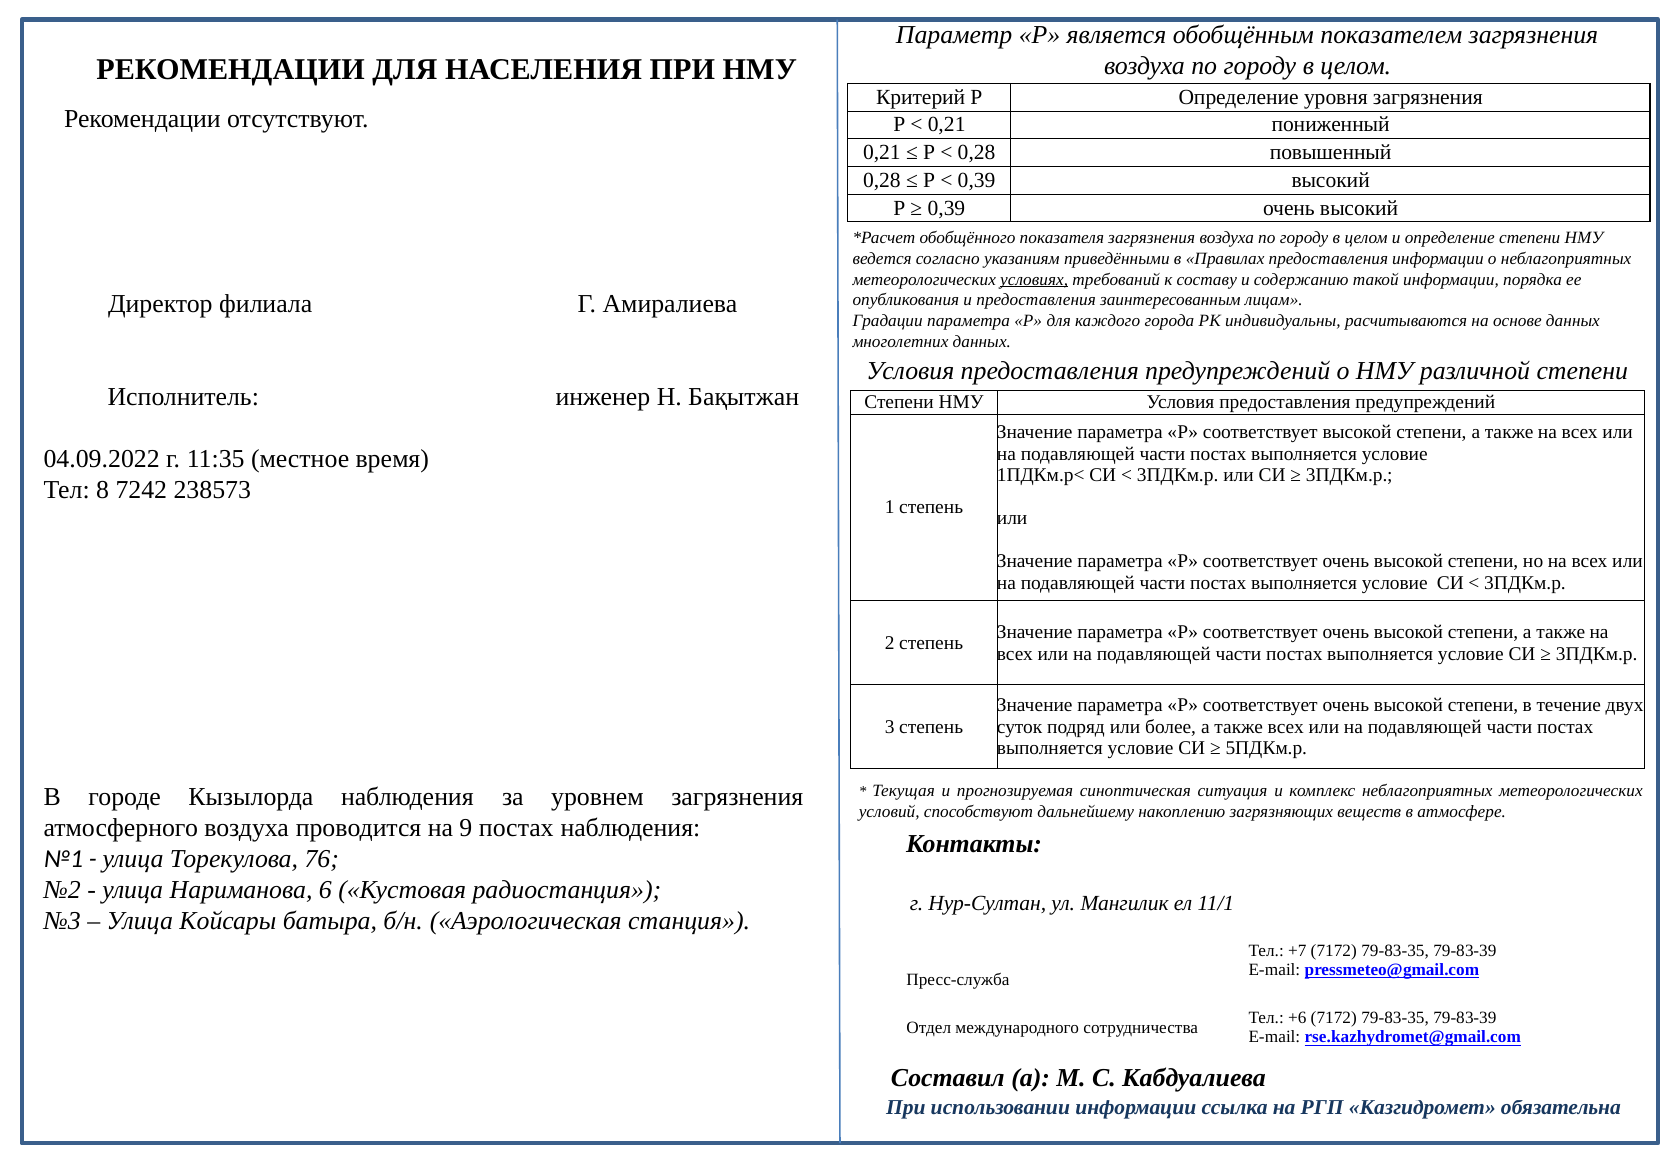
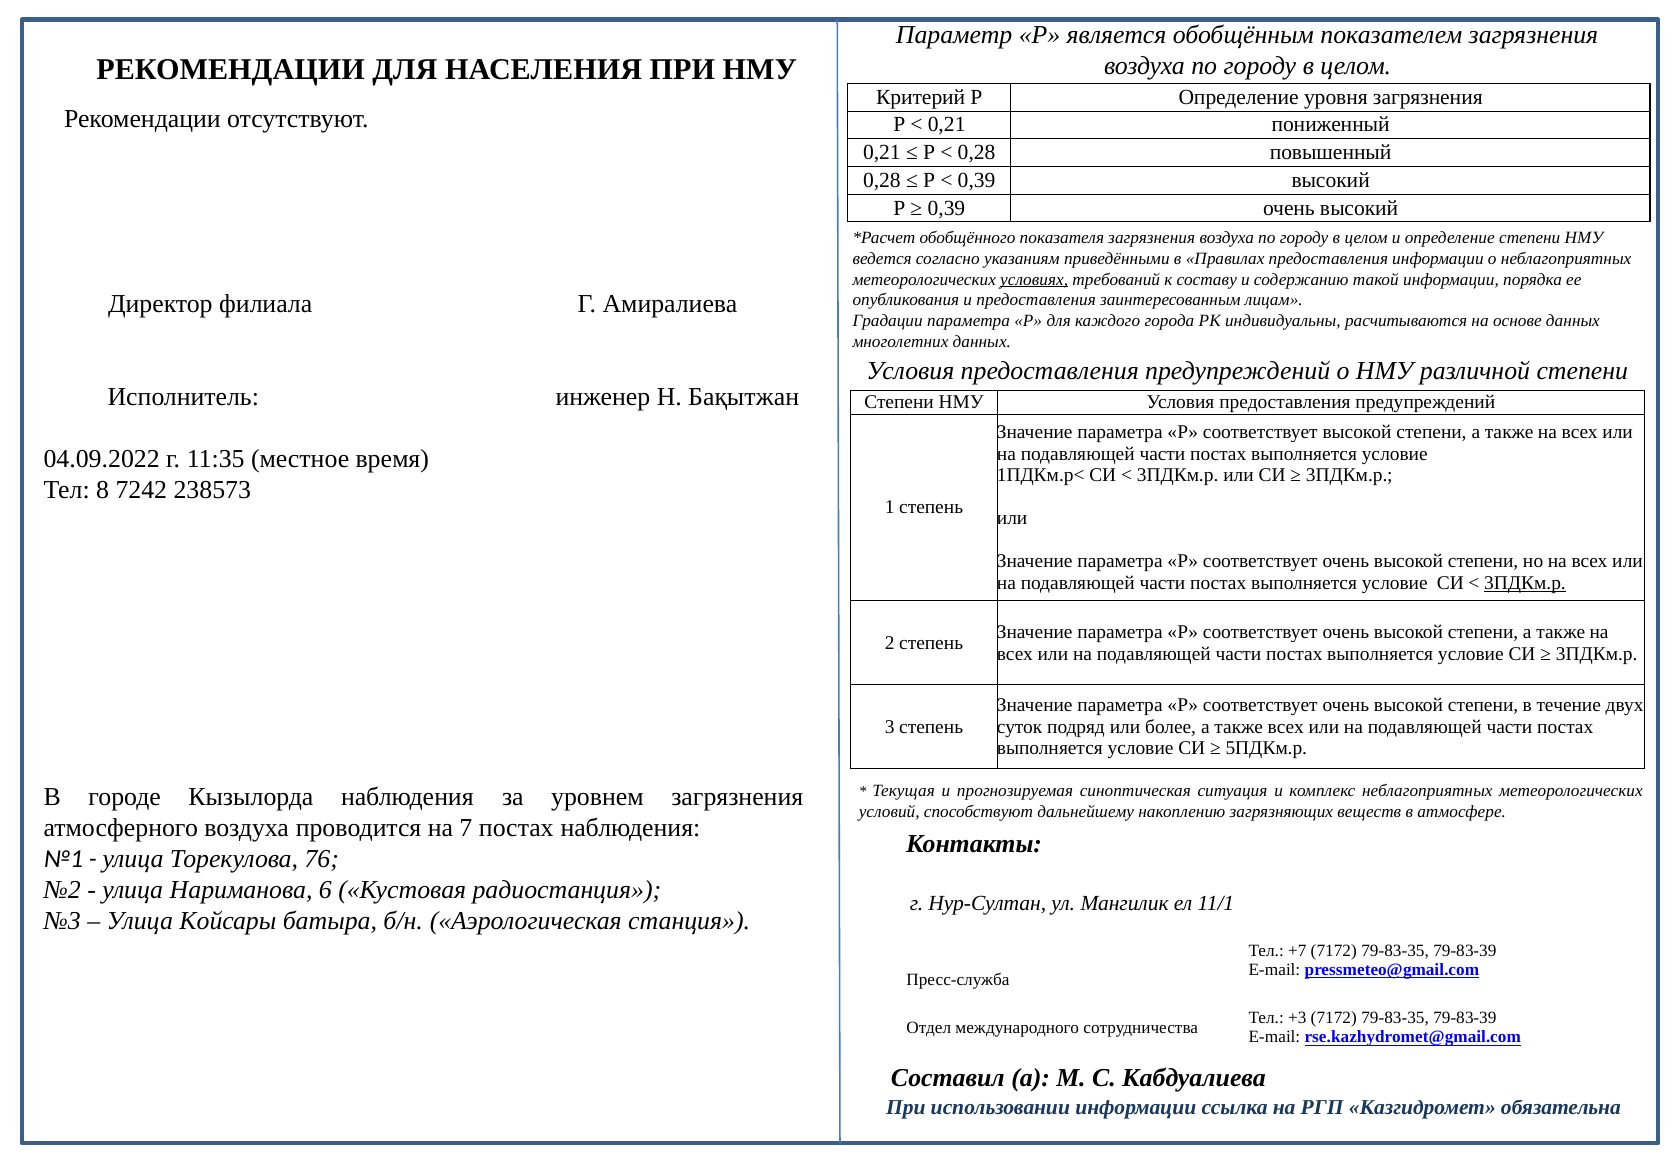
3ПДКм.р underline: none -> present (1525, 583)
9: 9 -> 7 (466, 828)
+6: +6 -> +3 (1297, 1018)
